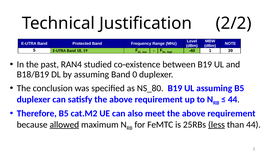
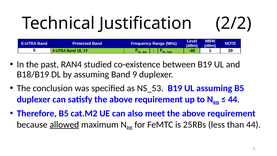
0: 0 -> 9 (135, 74)
NS_80: NS_80 -> NS_53 (150, 88)
less underline: present -> none (216, 124)
